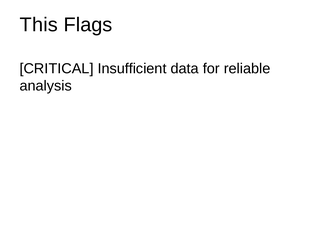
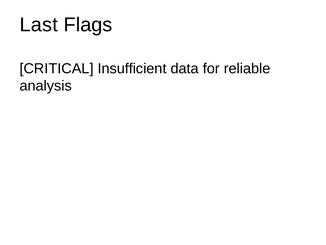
This: This -> Last (39, 25)
